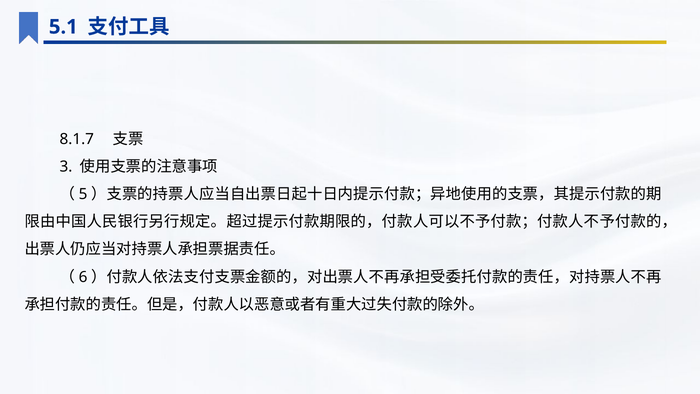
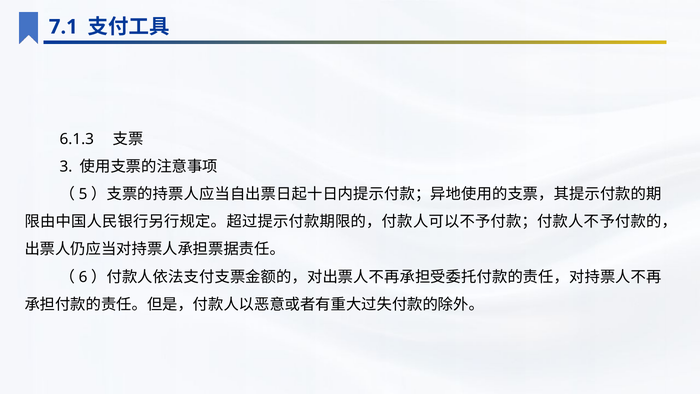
5.1: 5.1 -> 7.1 (63, 27)
8.1.7: 8.1.7 -> 6.1.3 (77, 139)
